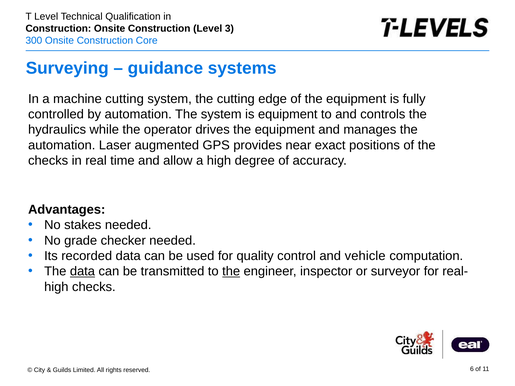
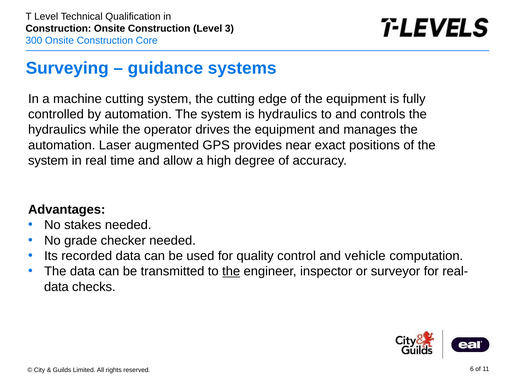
is equipment: equipment -> hydraulics (288, 114)
checks: checks -> system (48, 161)
data underline: present -> none (82, 272)
high: high -> data (56, 287)
